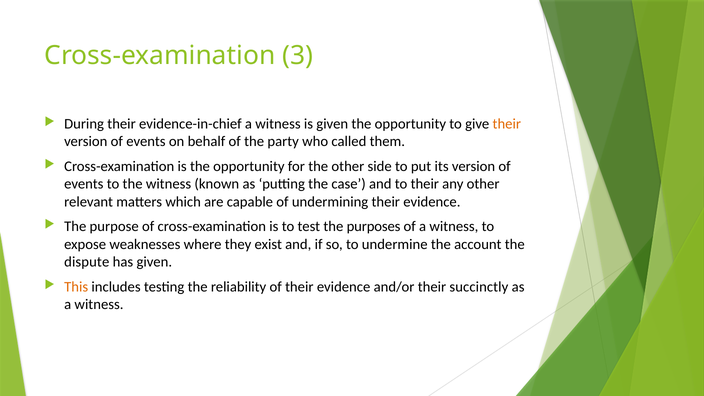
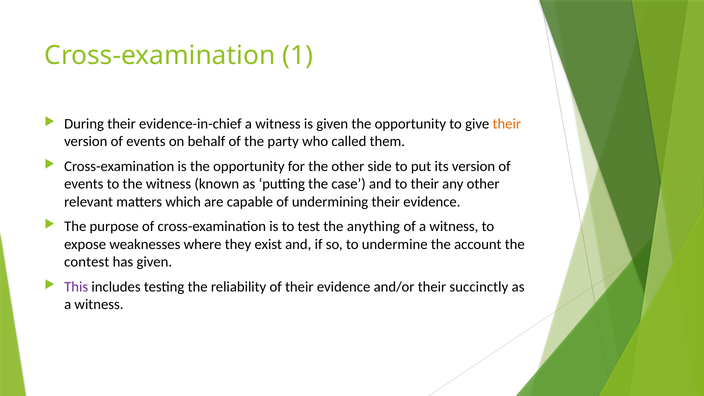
3: 3 -> 1 (298, 56)
purposes: purposes -> anything (373, 227)
dispute: dispute -> contest (87, 262)
This colour: orange -> purple (76, 287)
